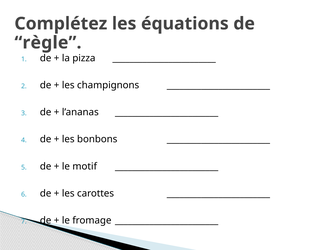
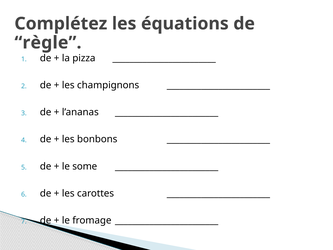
motif: motif -> some (85, 166)
